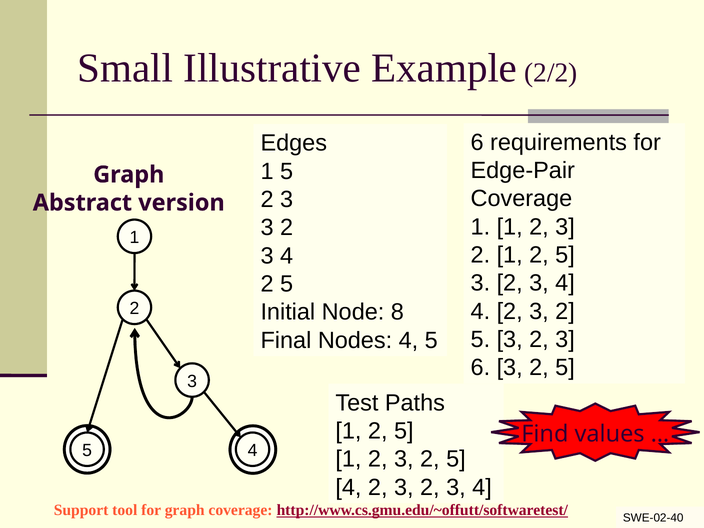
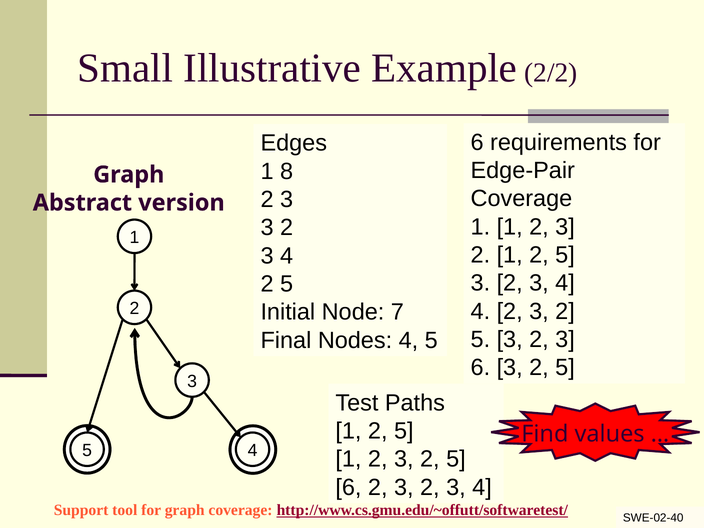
1 5: 5 -> 8 (287, 171)
8: 8 -> 7 (397, 312)
4: 4 -> 6 (348, 487)
